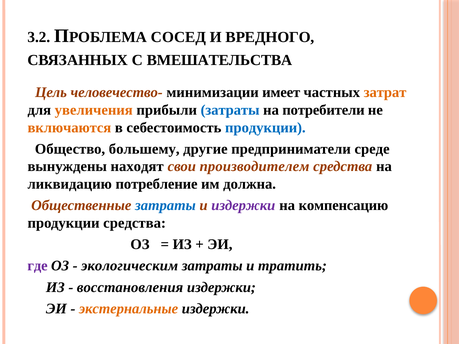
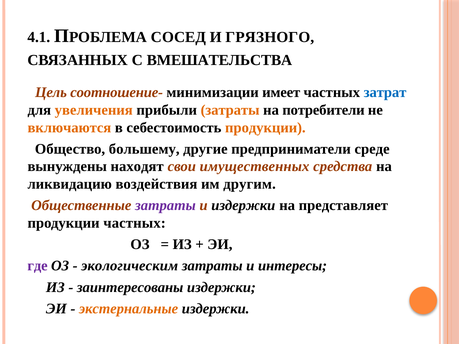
3.2: 3.2 -> 4.1 (39, 37)
ВРЕДНОГО: ВРЕДНОГО -> ГРЯЗНОГО (270, 37)
человечество-: человечество- -> соотношение- (117, 92)
затрат colour: orange -> blue (385, 92)
затраты colour: blue -> orange (230, 110)
продукции colour: blue -> orange (265, 128)
производителем: производителем -> имущественных (255, 167)
потребление: потребление -> воздействия (156, 184)
должна: должна -> другим (250, 184)
затраты colour: blue -> purple (165, 206)
издержки colour: purple -> black (243, 206)
компенсацию: компенсацию -> представляет (343, 206)
продукции средства: средства -> частных (135, 223)
тратить: тратить -> интересы (293, 266)
восстановления: восстановления -> заинтересованы (130, 287)
